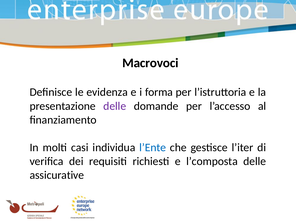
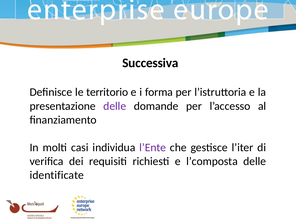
Macrovoci: Macrovoci -> Successiva (150, 63)
evidenza: evidenza -> territorio (107, 92)
l’Ente colour: blue -> purple (153, 147)
assicurative: assicurative -> identificate (57, 175)
